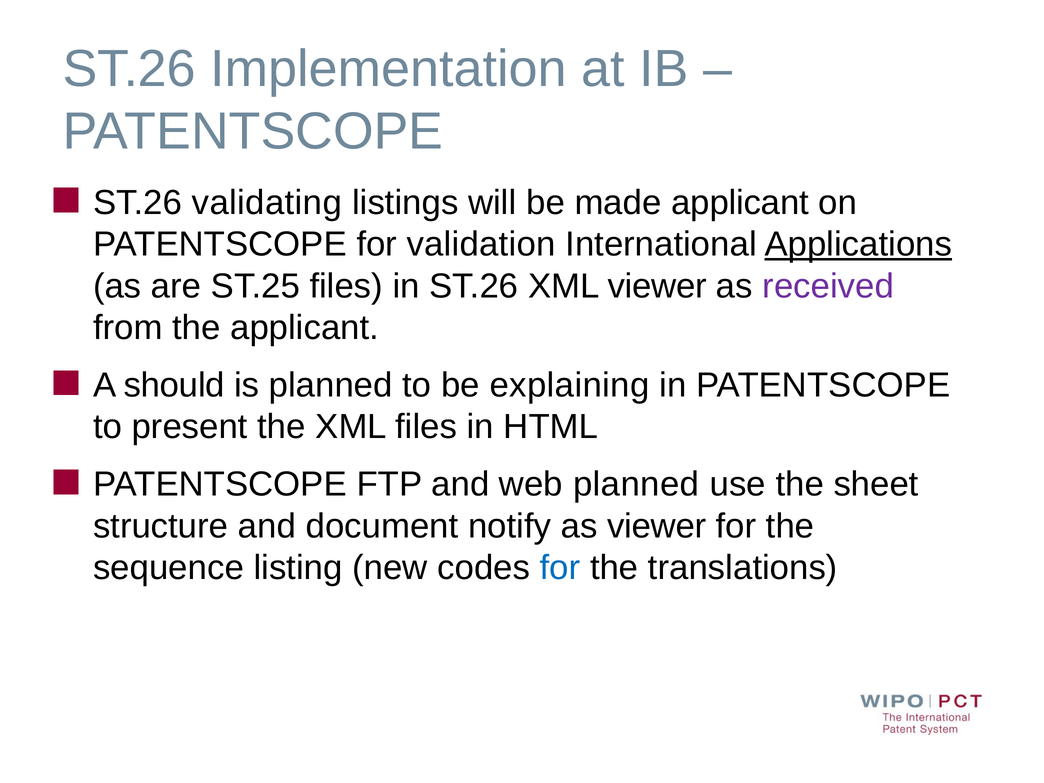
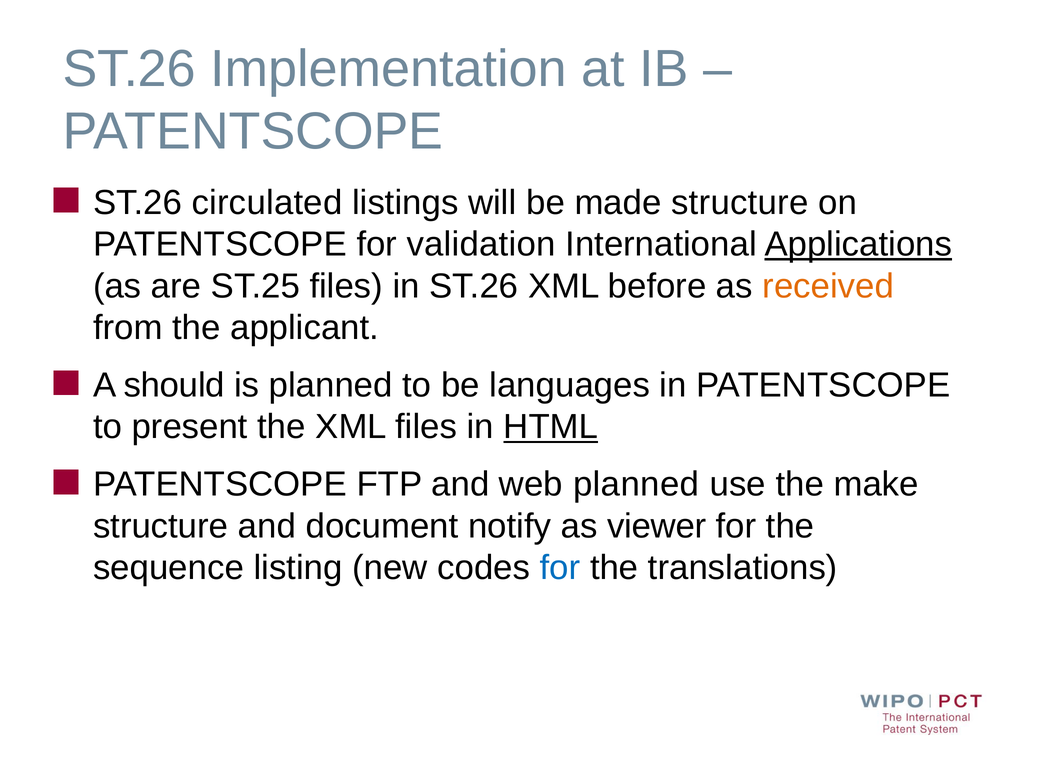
validating: validating -> circulated (267, 203)
made applicant: applicant -> structure (740, 203)
XML viewer: viewer -> before (657, 286)
received colour: purple -> orange (828, 286)
explaining: explaining -> languages (570, 385)
HTML underline: none -> present (551, 427)
sheet: sheet -> make (876, 484)
